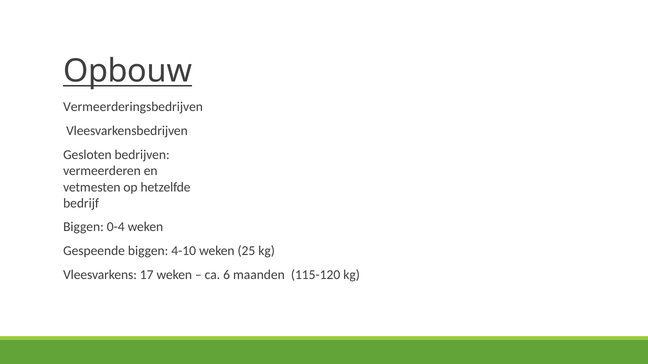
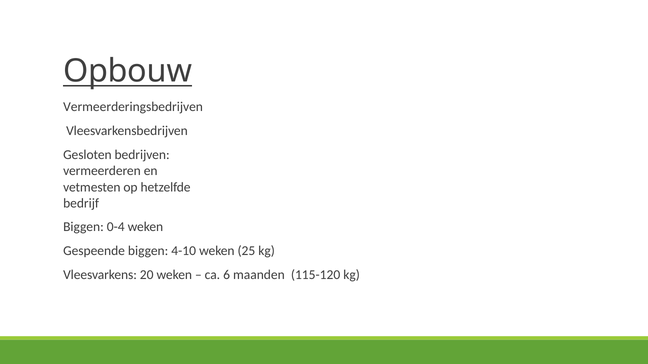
17: 17 -> 20 (147, 275)
